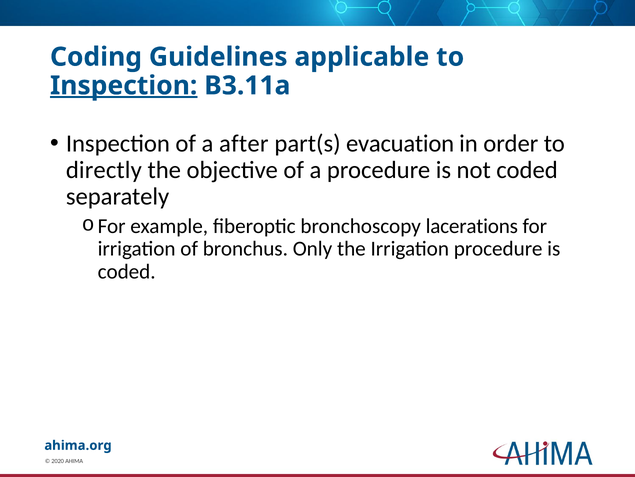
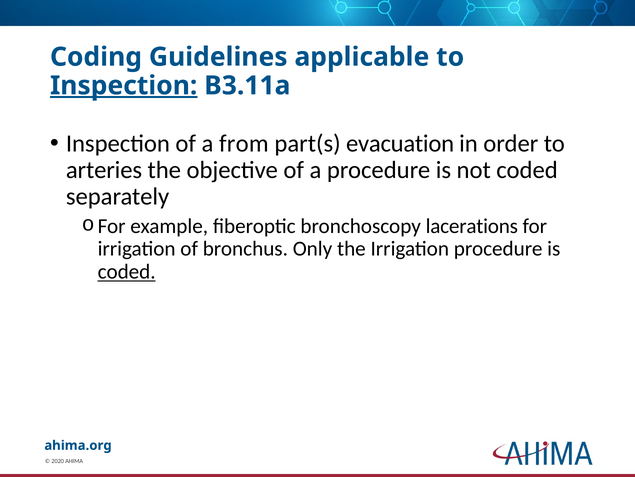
after: after -> from (244, 143)
directly: directly -> arteries (104, 170)
coded underline: none -> present (127, 271)
